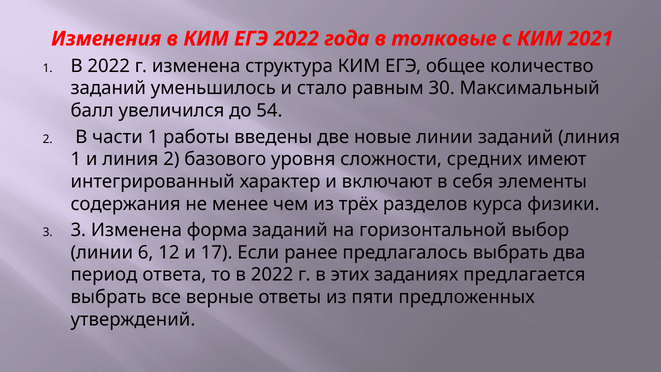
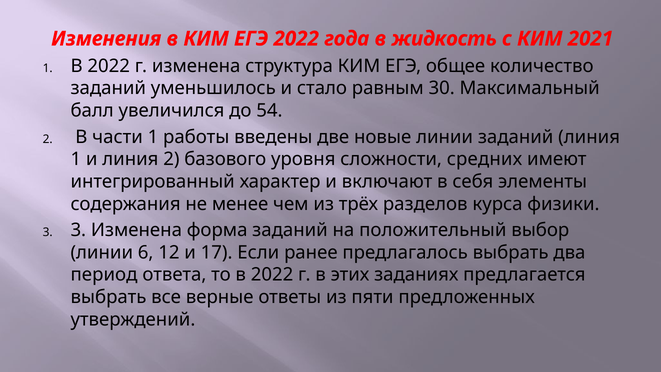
толковые: толковые -> жидкость (444, 39)
горизонтальной: горизонтальной -> положительный (433, 230)
